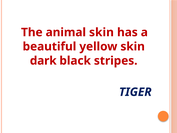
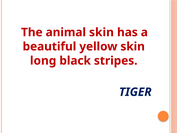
dark: dark -> long (43, 61)
